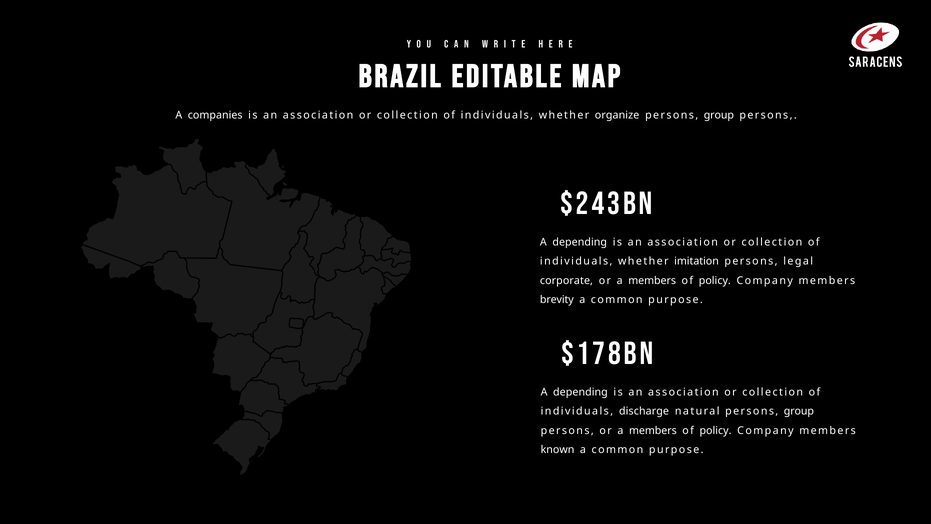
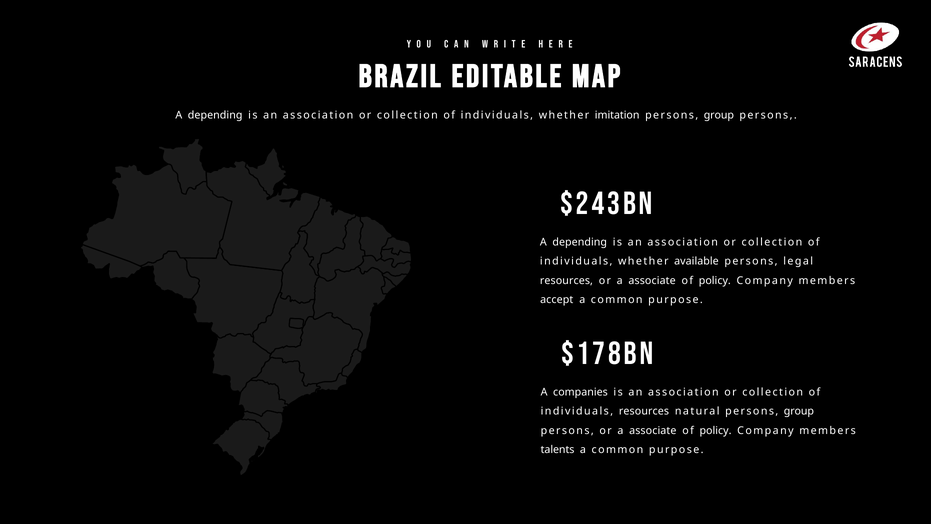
companies: companies -> depending (215, 115)
organize: organize -> imitation (617, 115)
imitation: imitation -> available (696, 261)
corporate: corporate -> resources (566, 280)
members: members -> associate (652, 280)
brevity: brevity -> accept (557, 300)
depending: depending -> companies (580, 392)
individuals discharge: discharge -> resources (644, 411)
persons or a members: members -> associate (653, 430)
known: known -> talents (558, 450)
